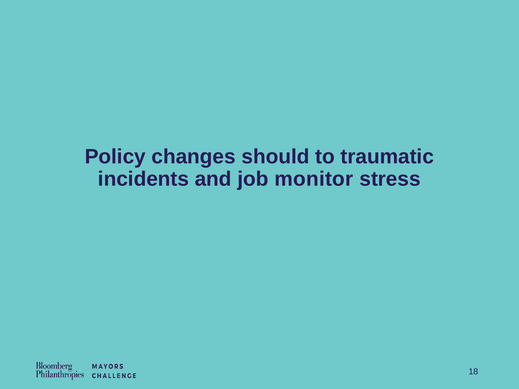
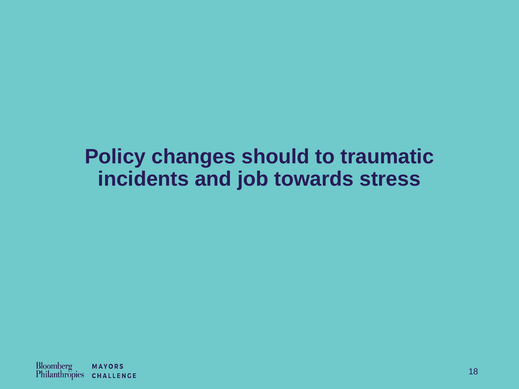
monitor: monitor -> towards (314, 179)
